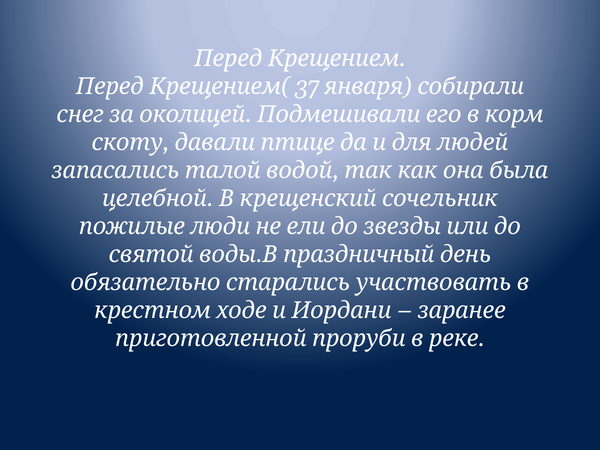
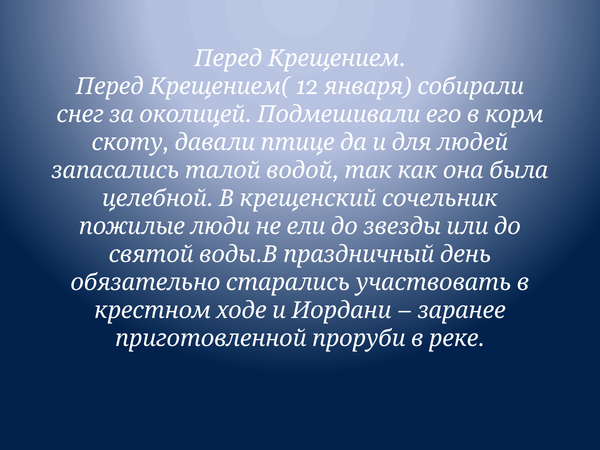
37: 37 -> 12 (307, 86)
